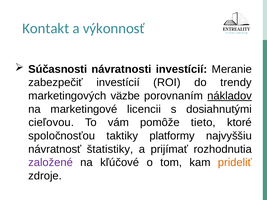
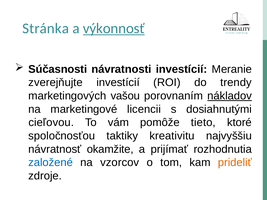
Kontakt: Kontakt -> Stránka (46, 28)
výkonnosť underline: none -> present (114, 28)
zabezpečiť: zabezpečiť -> zverejňujte (56, 83)
väzbe: väzbe -> vašou (125, 96)
platformy: platformy -> kreativitu (172, 136)
štatistiky: štatistiky -> okamžite (110, 149)
založené colour: purple -> blue (51, 163)
kľúčové: kľúčové -> vzorcov (120, 163)
